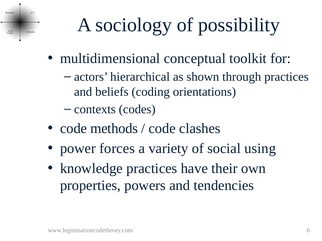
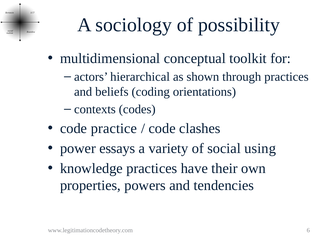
methods: methods -> practice (114, 129)
forces: forces -> essays (117, 149)
